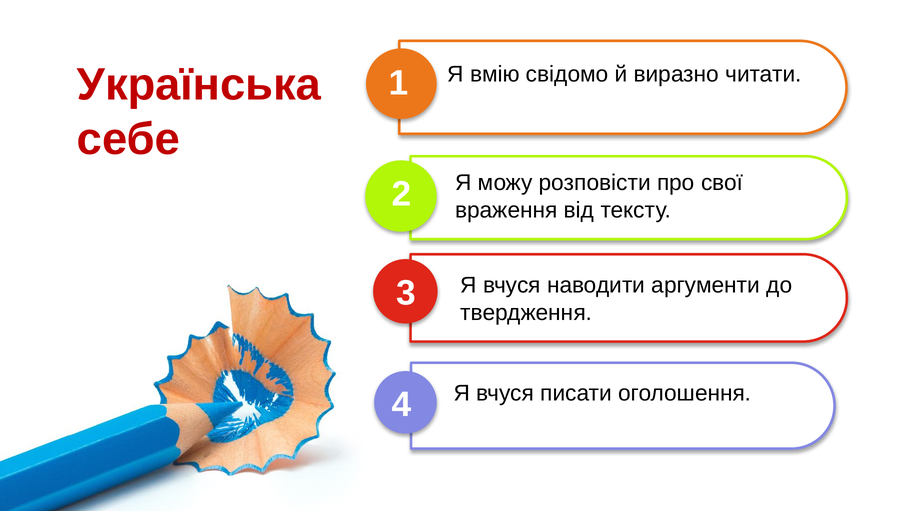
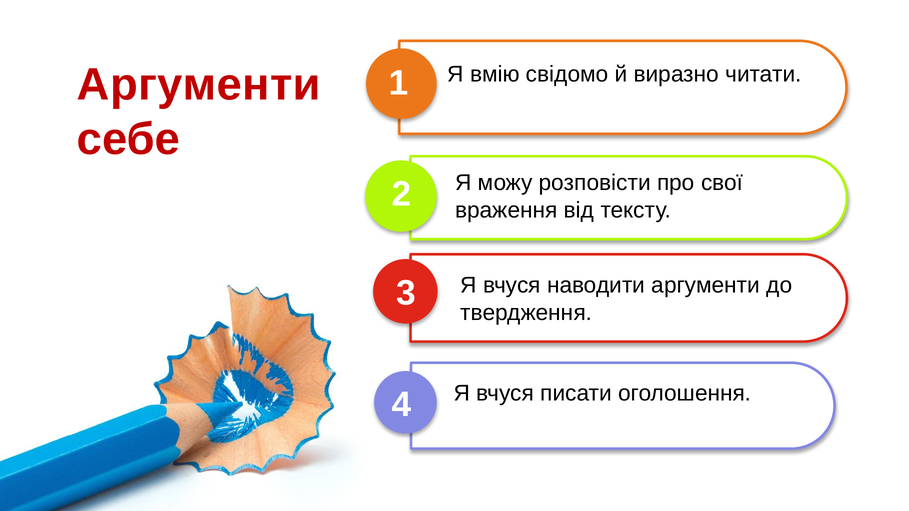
Українська: Українська -> Аргументи (199, 85)
